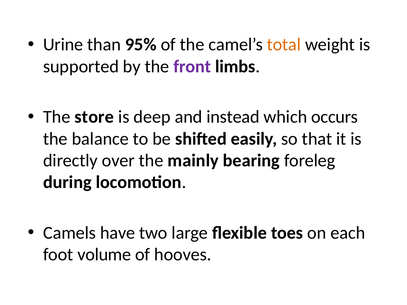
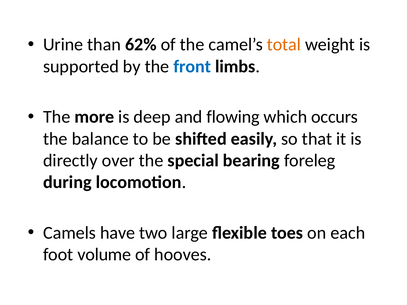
95%: 95% -> 62% (141, 45)
front colour: purple -> blue (192, 66)
store: store -> more (94, 117)
instead: instead -> flowing (233, 117)
mainly: mainly -> special (193, 161)
